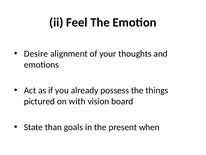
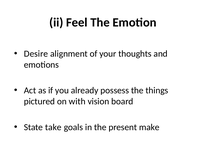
than: than -> take (53, 127)
when: when -> make (149, 127)
